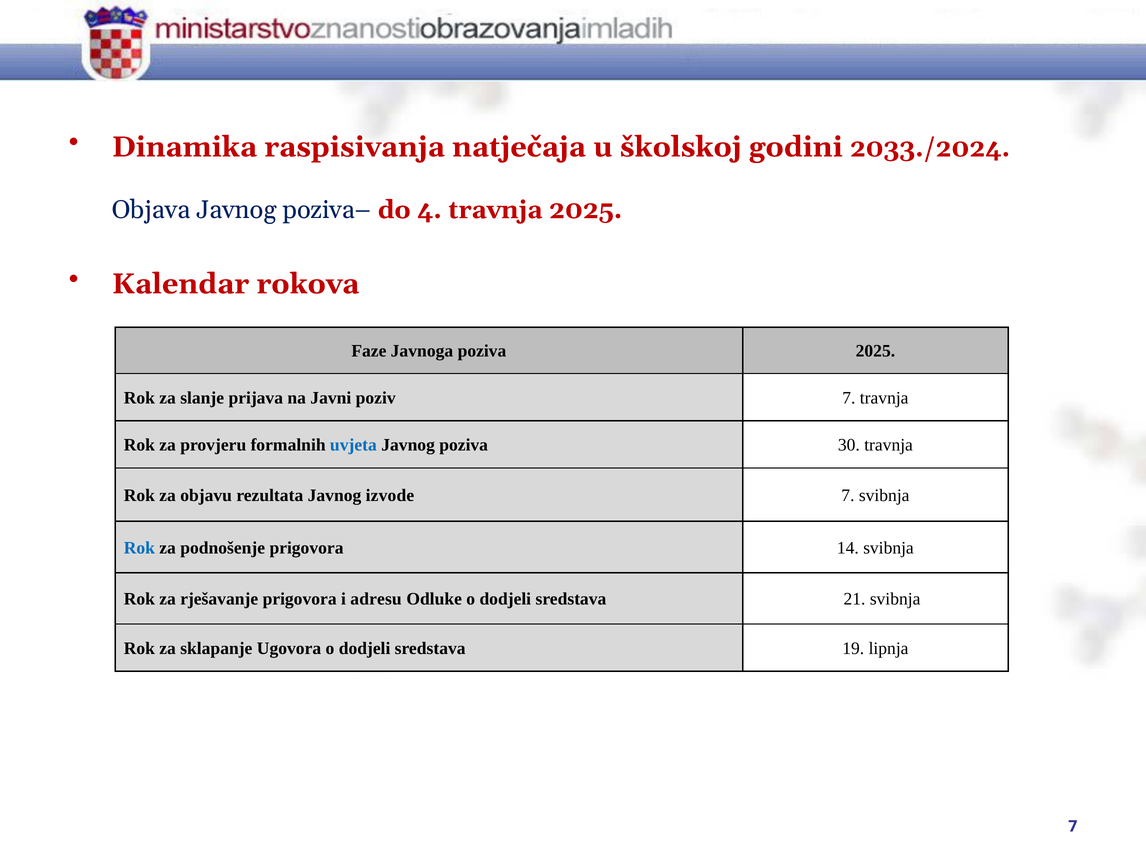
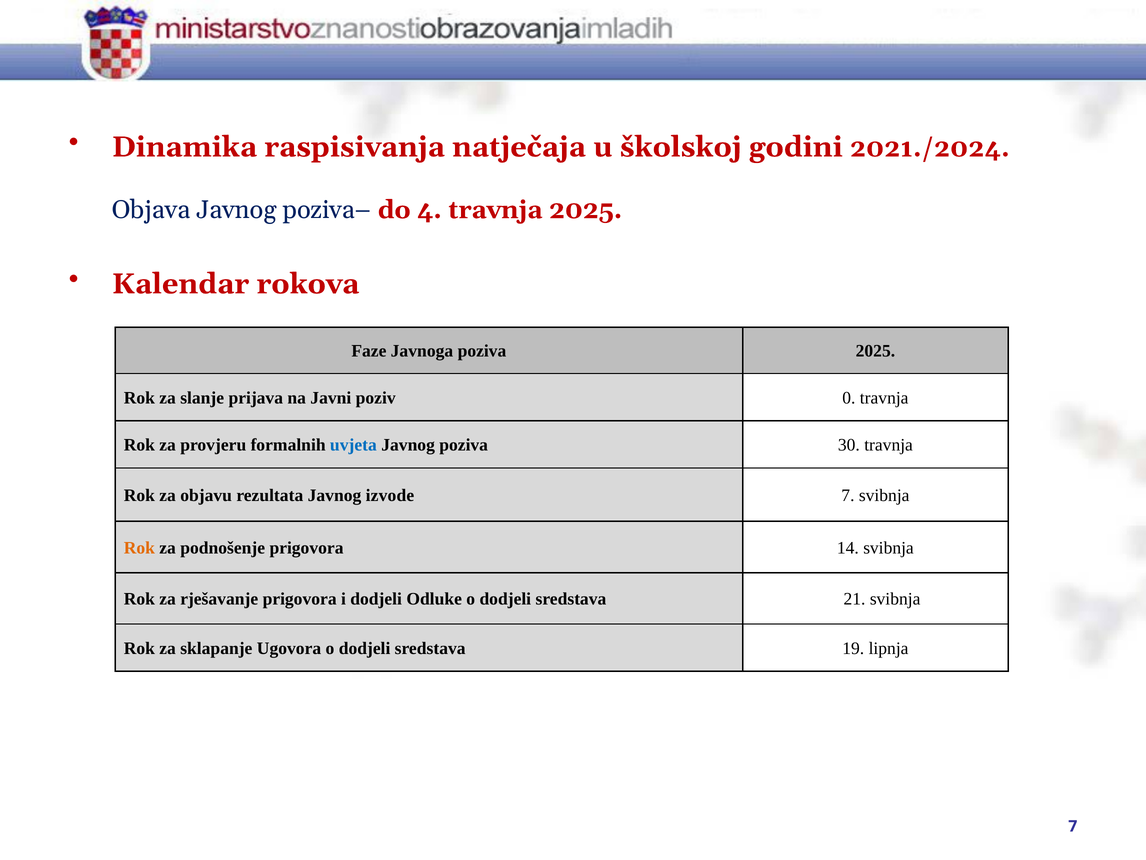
2033./2024: 2033./2024 -> 2021./2024 (930, 148)
poziv 7: 7 -> 0 (849, 398)
Rok colour: blue -> orange (139, 547)
i adresu: adresu -> dodjeli (376, 599)
